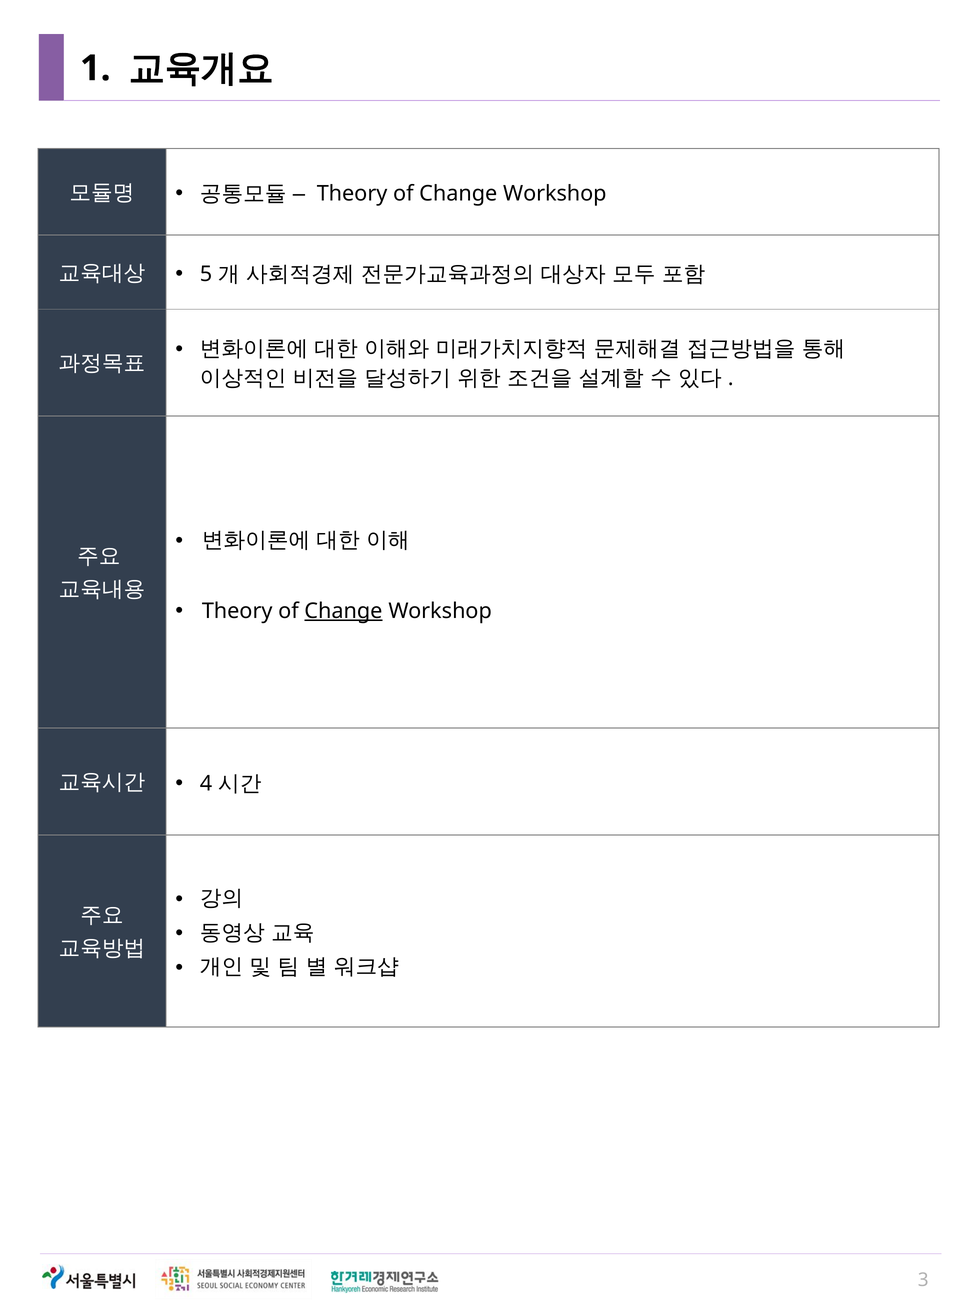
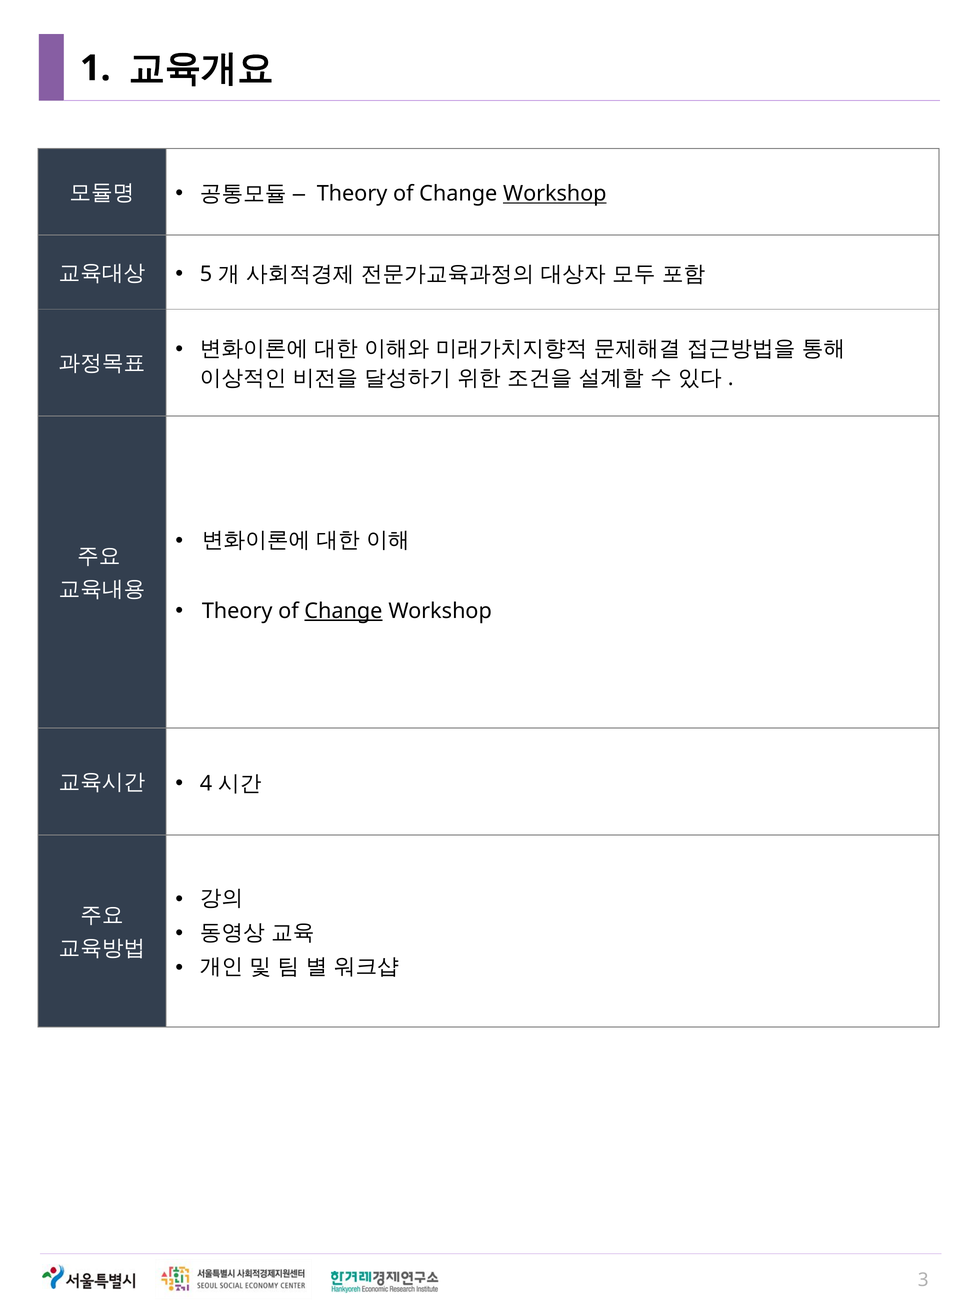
Workshop underline: none -> present (555, 194)
